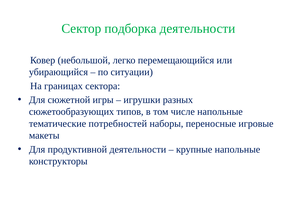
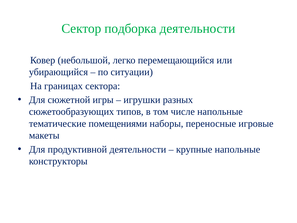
потребностей: потребностей -> помещениями (118, 123)
